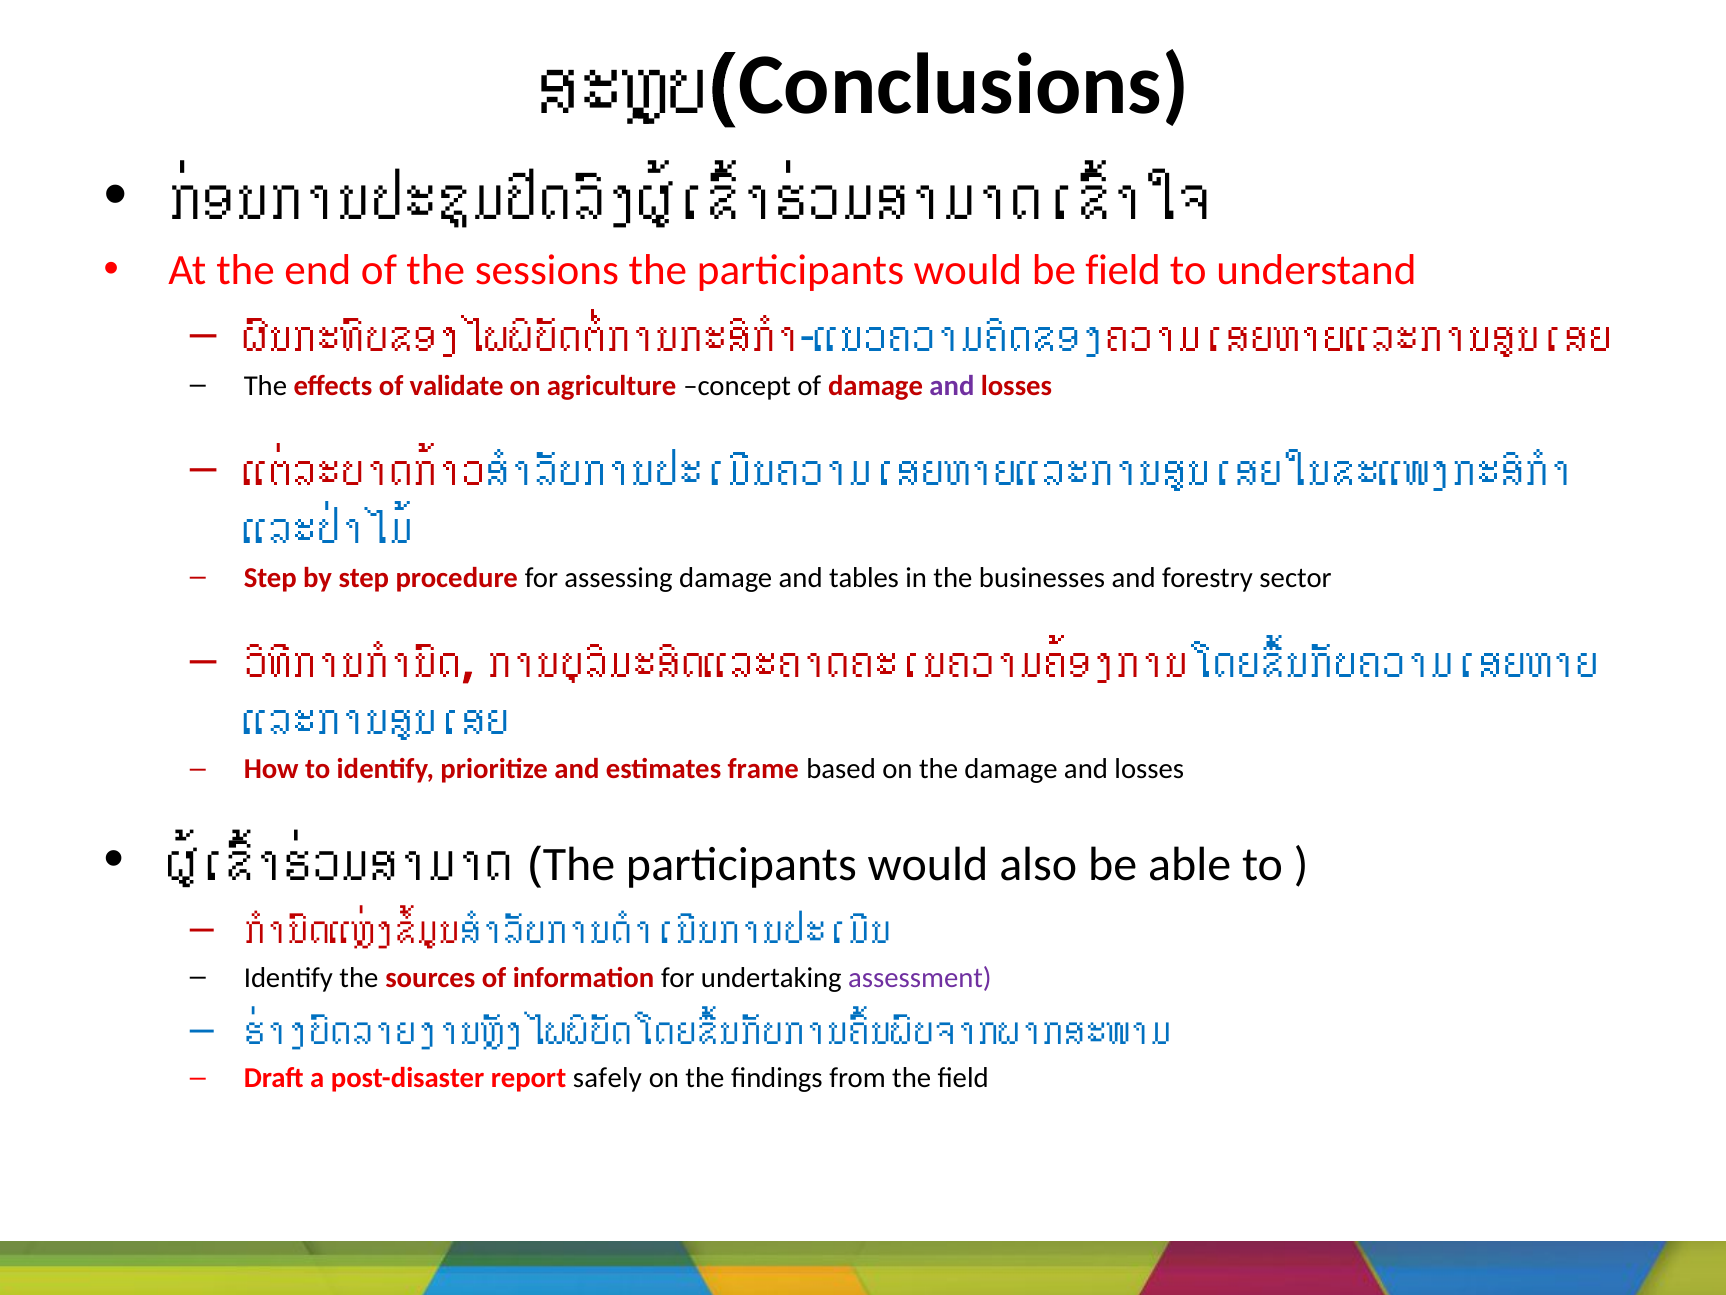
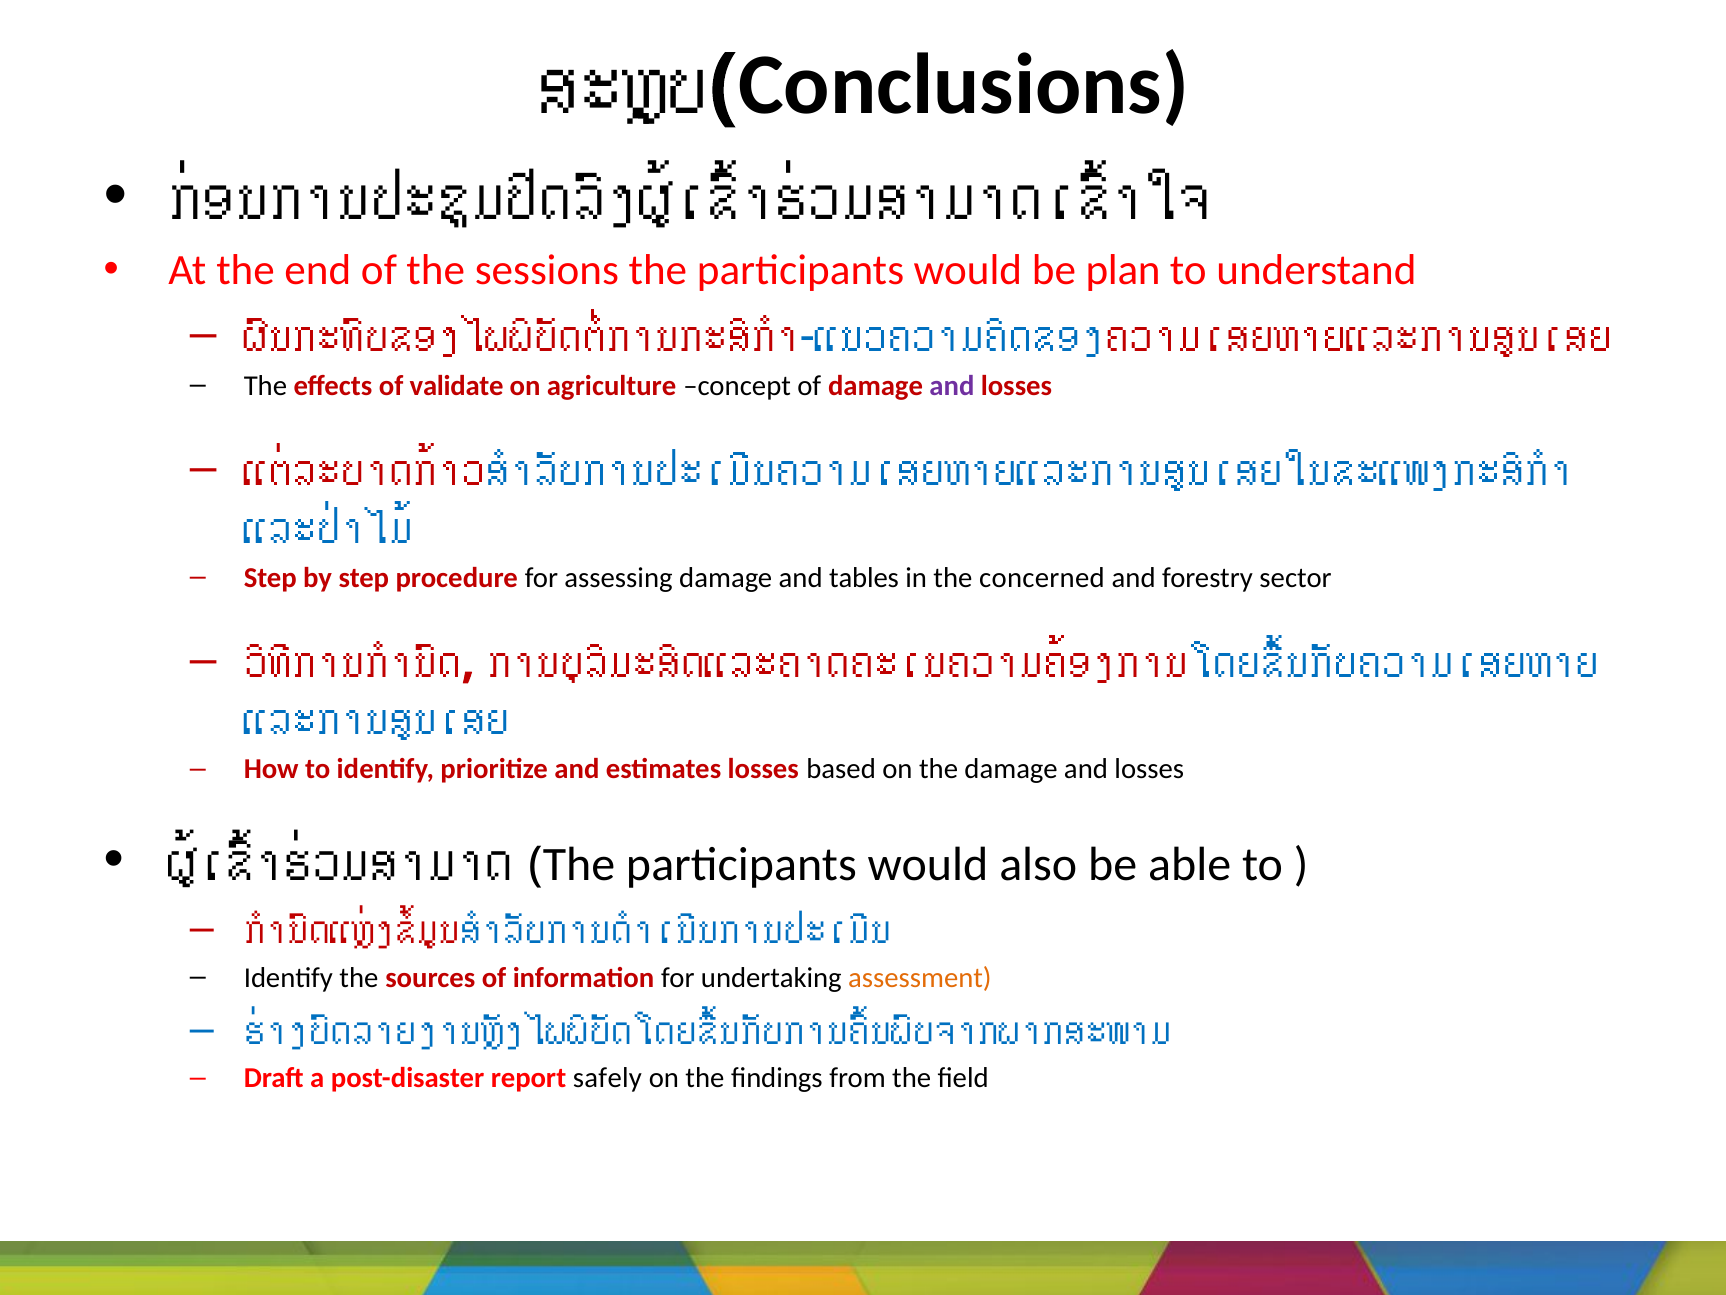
be field: field -> plan (1123, 271)
businesses: businesses -> concerned (1042, 577)
estimates frame: frame -> losses (763, 769)
assessment colour: purple -> orange (920, 977)
